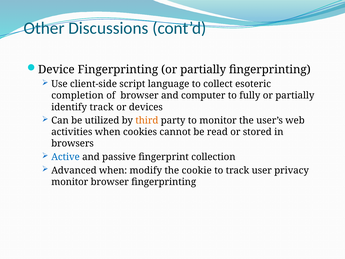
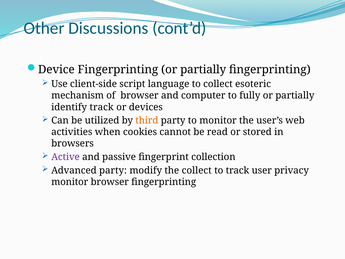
completion: completion -> mechanism (78, 95)
Active colour: blue -> purple (65, 157)
Advanced when: when -> party (113, 170)
the cookie: cookie -> collect (197, 170)
